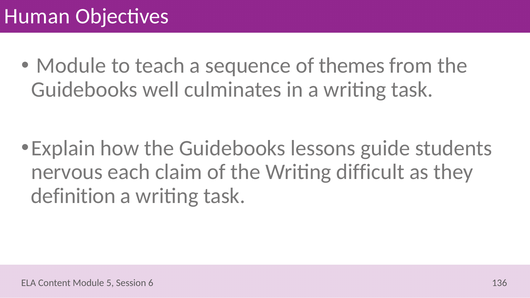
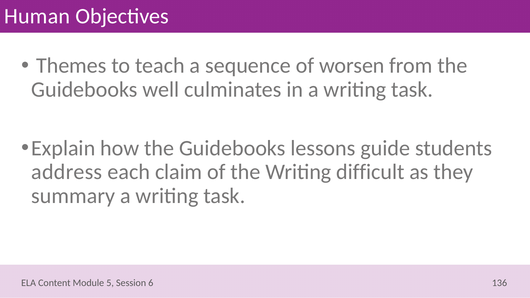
Module: Module -> Themes (71, 66)
themes: themes -> worsen (352, 66)
nervous: nervous -> address (67, 172)
definition: definition -> summary (73, 196)
